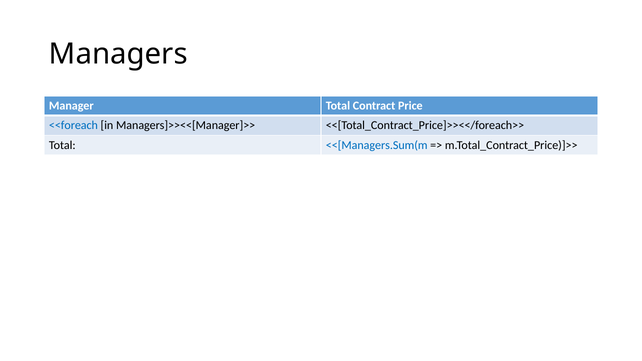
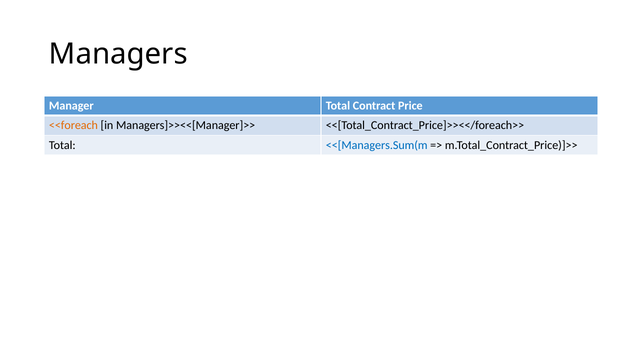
<<foreach colour: blue -> orange (73, 126)
